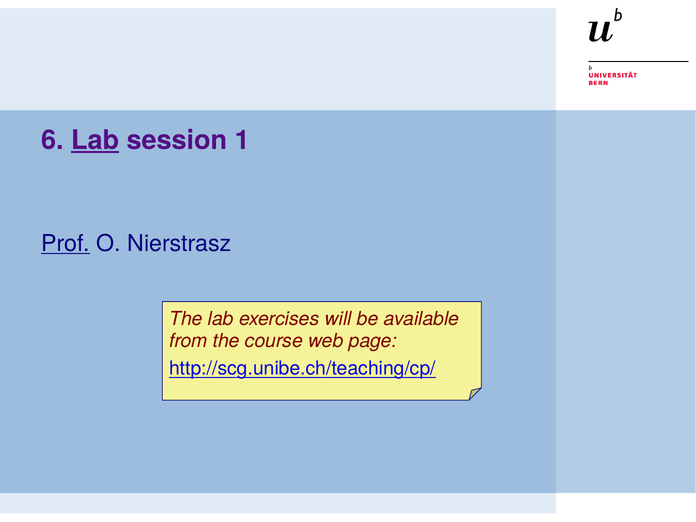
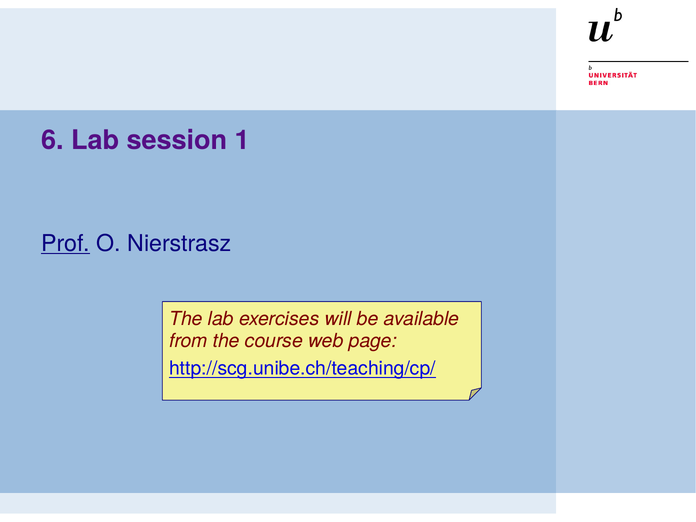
Lab underline: present -> none (95, 140)
